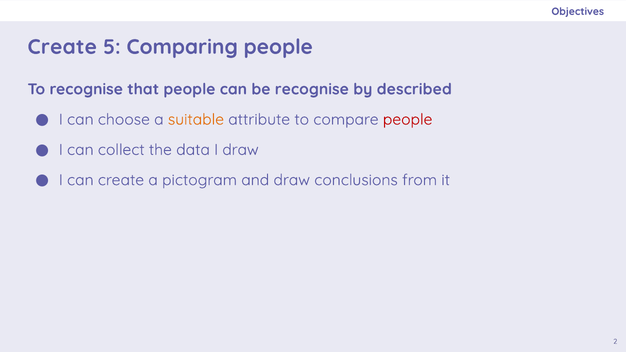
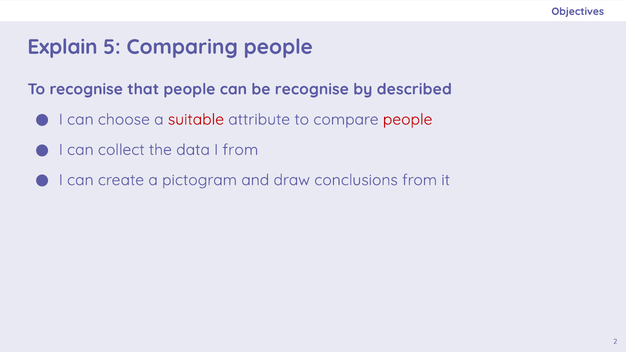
Create: Create -> Explain (62, 47)
suitable colour: orange -> red (196, 120)
I draw: draw -> from (240, 150)
